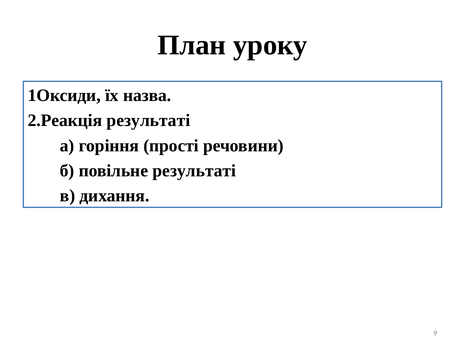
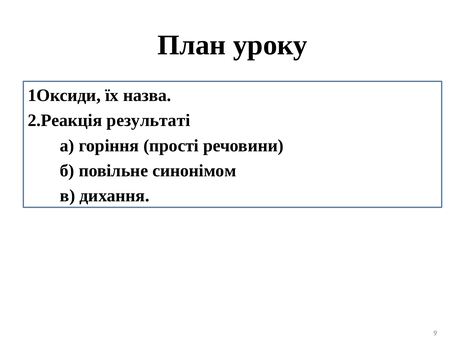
повільне результаті: результаті -> синонімом (194, 171)
